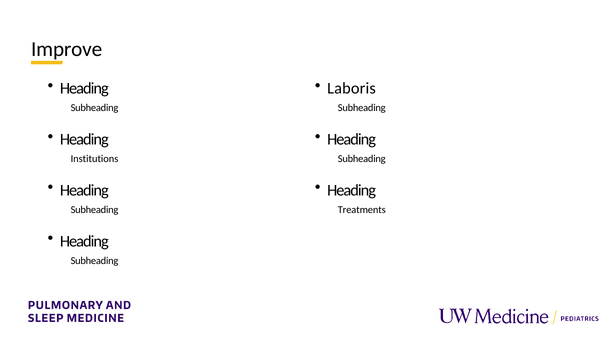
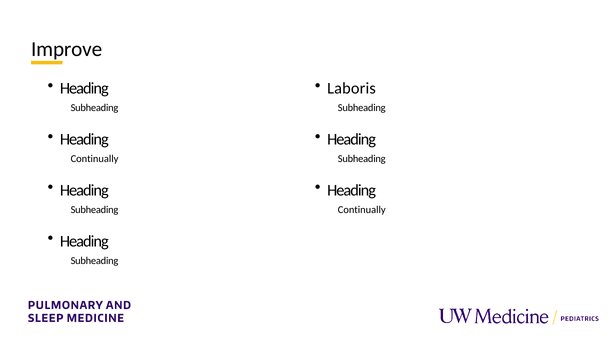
Institutions: Institutions -> Continually (94, 159)
Treatments: Treatments -> Continually (362, 210)
